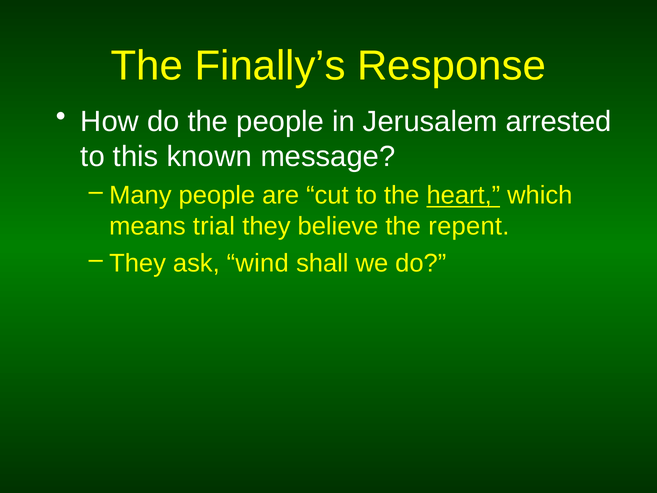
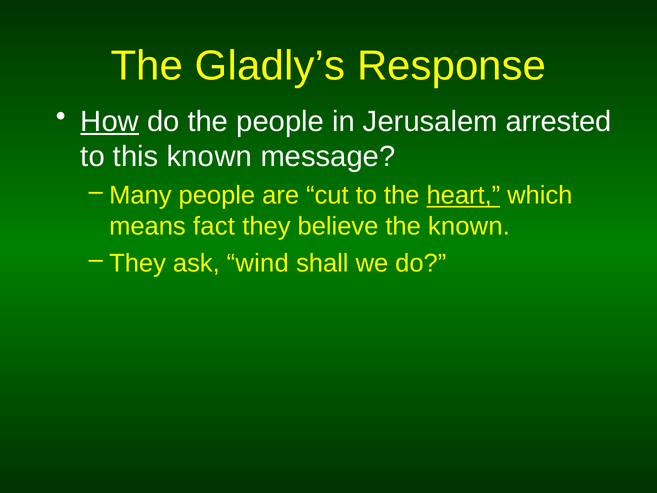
Finally’s: Finally’s -> Gladly’s (270, 66)
How underline: none -> present (110, 121)
trial: trial -> fact (214, 226)
the repent: repent -> known (469, 226)
